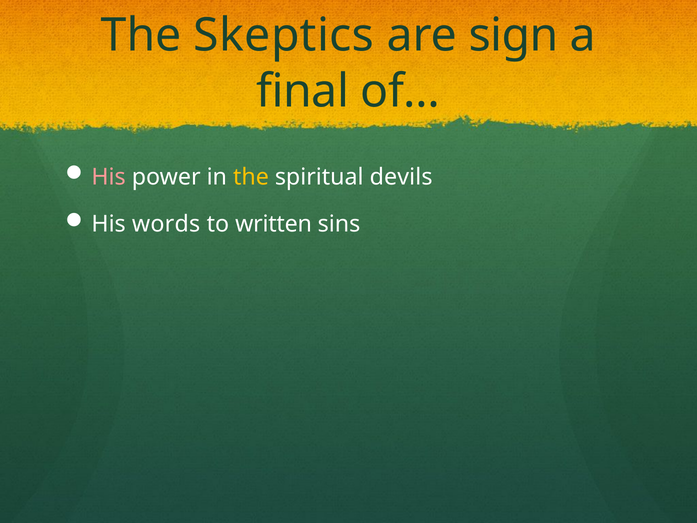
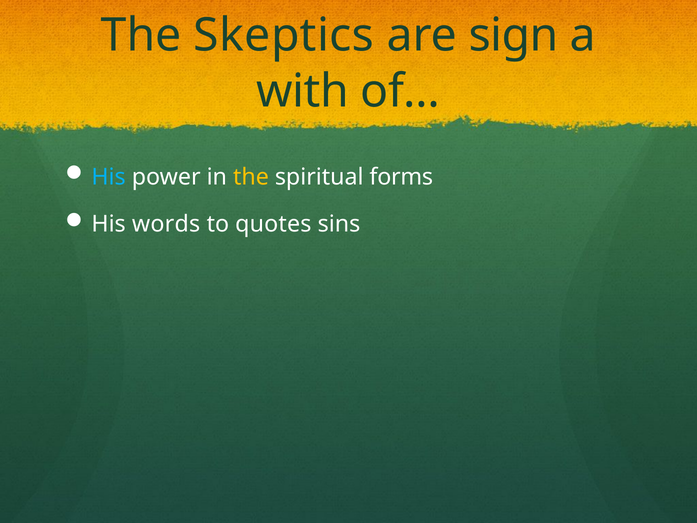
final: final -> with (303, 91)
His colour: pink -> light blue (109, 177)
devils: devils -> forms (401, 177)
written: written -> quotes (273, 224)
